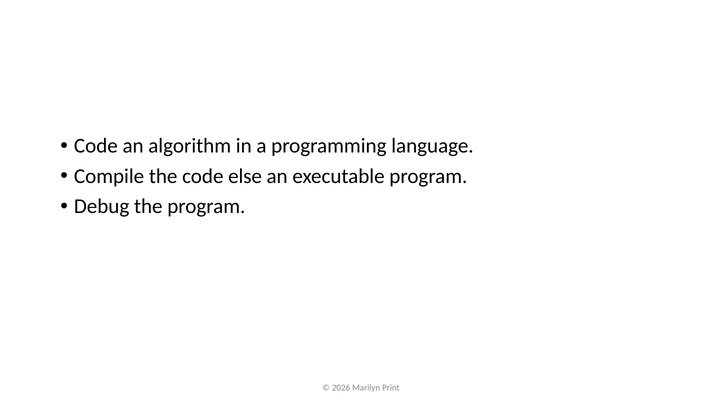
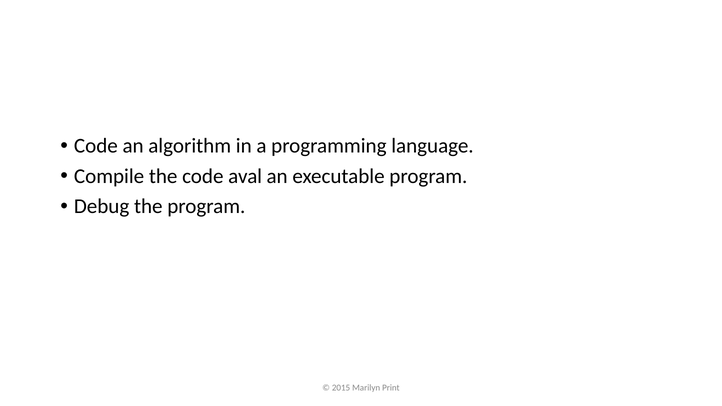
else: else -> aval (245, 176)
2026: 2026 -> 2015 (341, 388)
